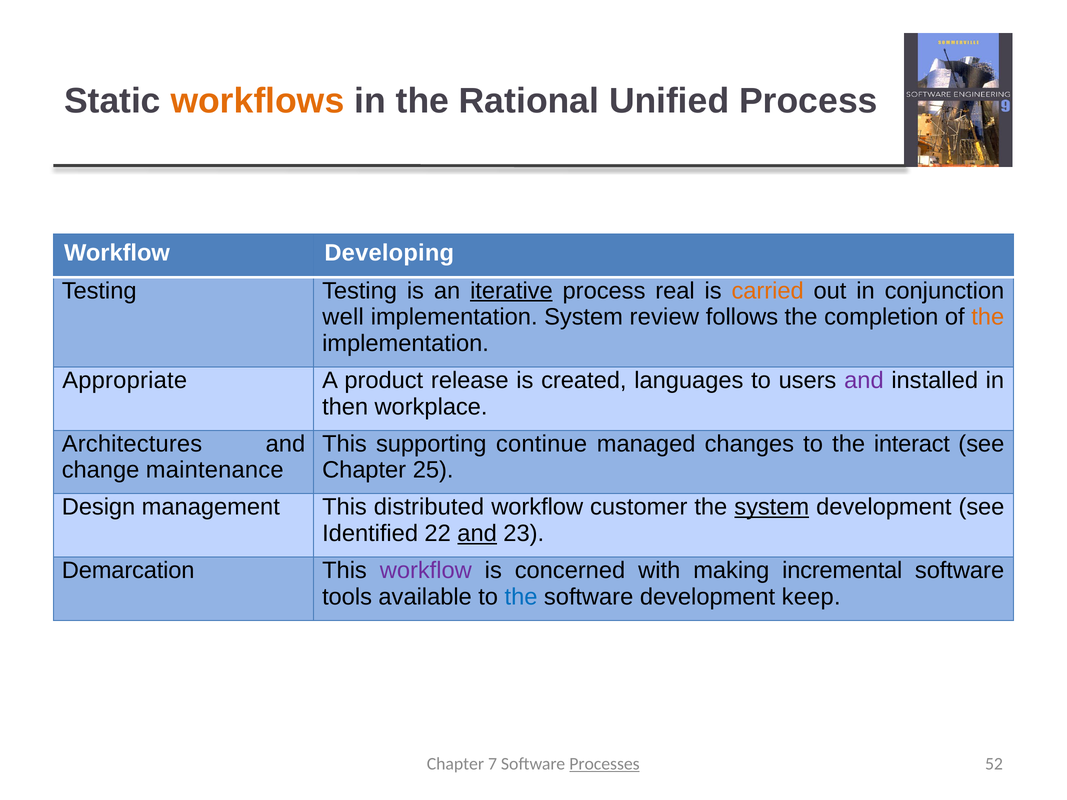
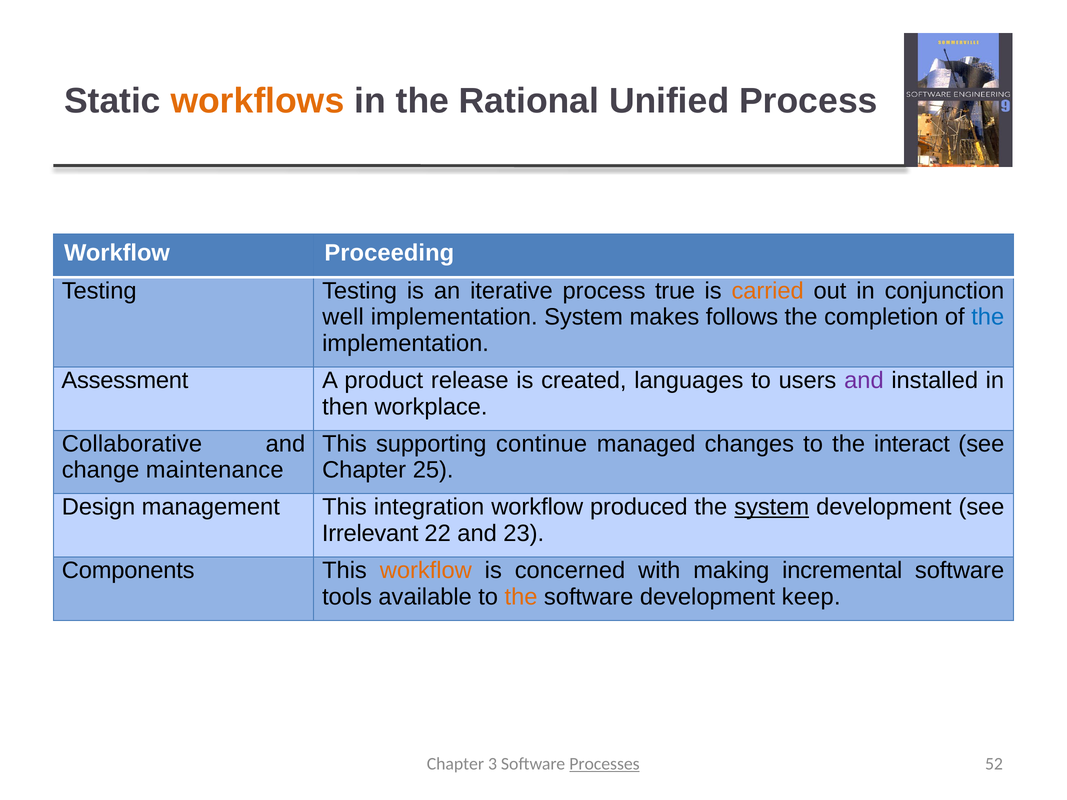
Developing: Developing -> Proceeding (389, 253)
iterative underline: present -> none (511, 291)
real: real -> true (675, 291)
review: review -> makes (664, 317)
the colour: orange -> blue (988, 317)
Appropriate: Appropriate -> Assessment (125, 381)
Architectures: Architectures -> Collaborative (132, 444)
distributed: distributed -> integration (429, 507)
customer: customer -> produced (639, 507)
Identified: Identified -> Irrelevant (370, 534)
and underline: present -> none (477, 534)
Demarcation: Demarcation -> Components (128, 571)
workflow colour: purple -> orange (426, 571)
the colour: blue -> orange (521, 597)
7: 7 -> 3 (493, 764)
